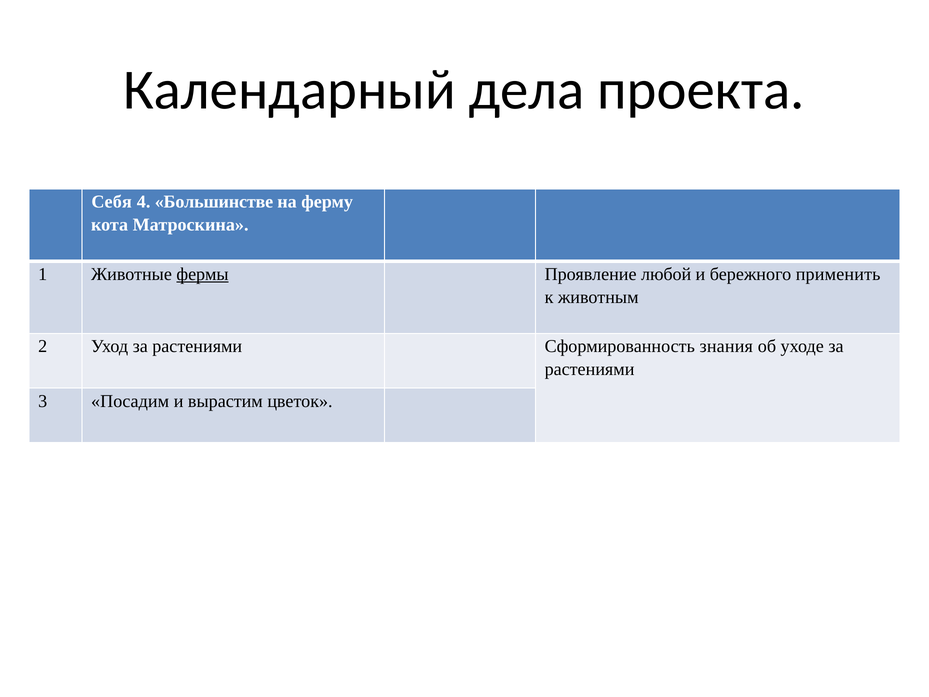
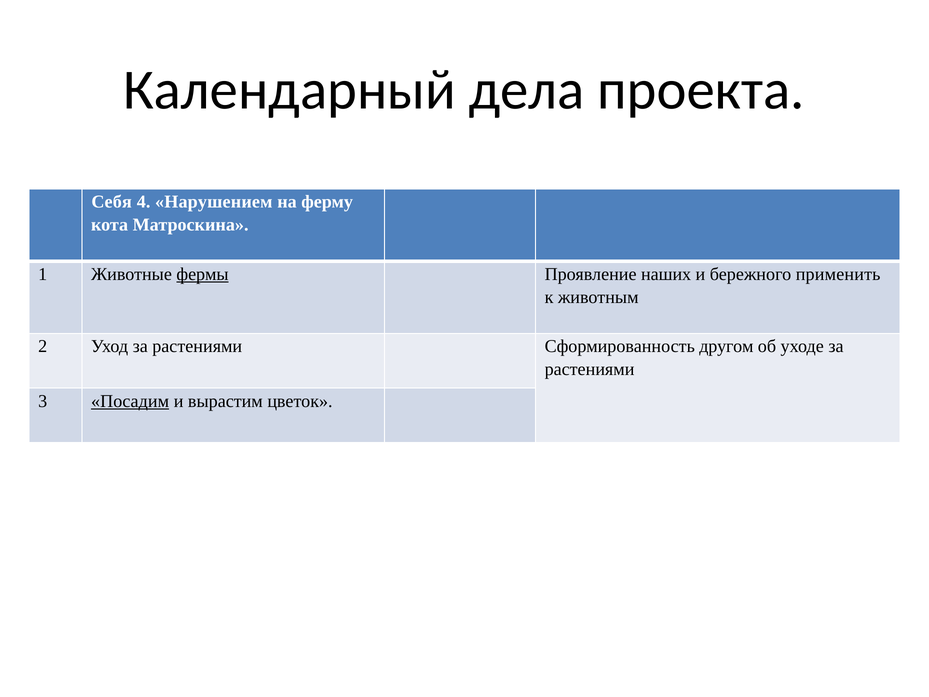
Большинстве: Большинстве -> Нарушением (214, 202)
любой: любой -> наших (666, 274)
знания: знания -> другом (726, 346)
Посадим underline: none -> present (130, 401)
